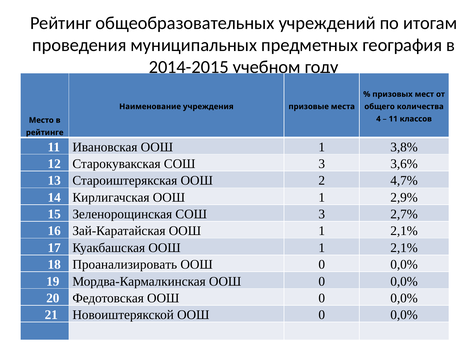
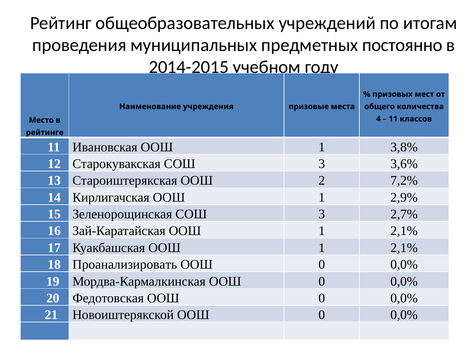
география: география -> постоянно (402, 45)
4,7%: 4,7% -> 7,2% (404, 180)
